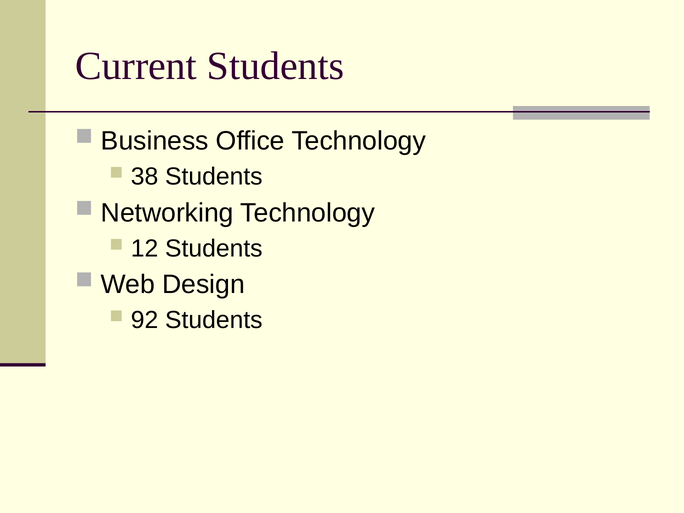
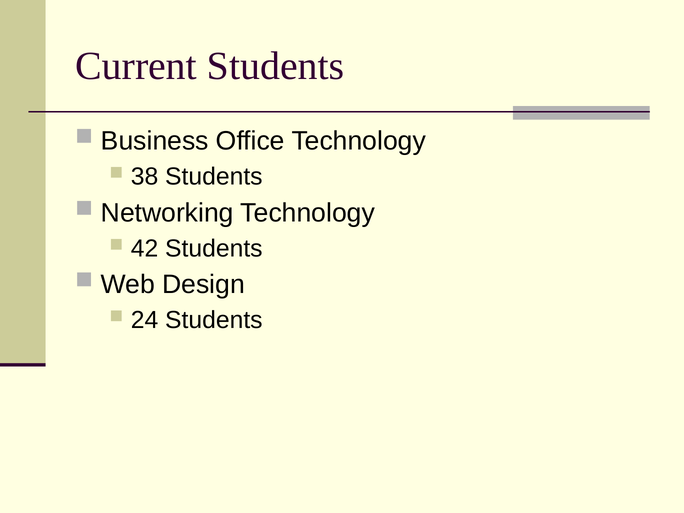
12: 12 -> 42 (145, 248)
92: 92 -> 24 (145, 320)
